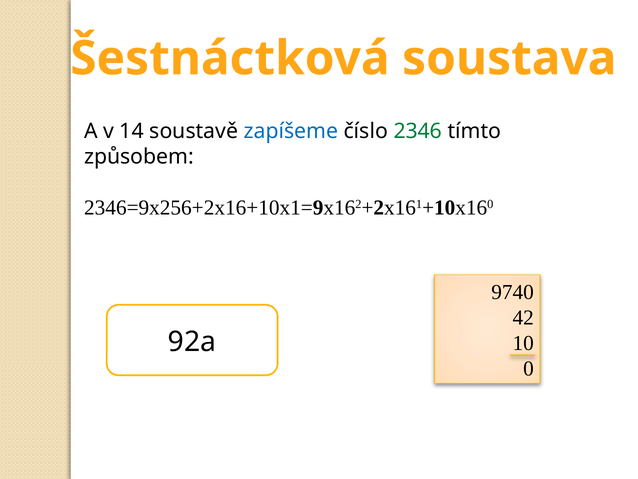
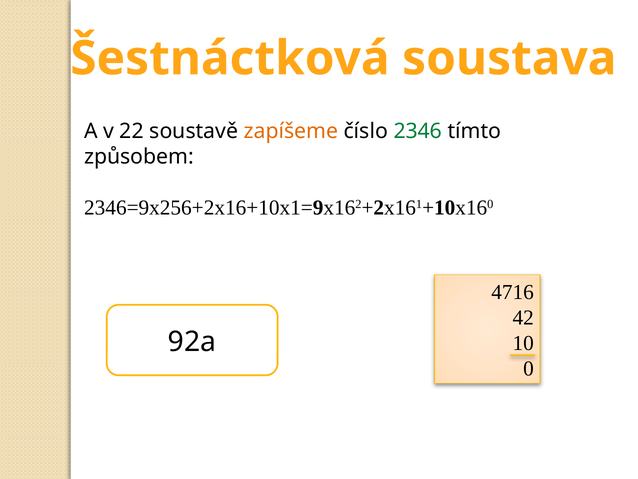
14: 14 -> 22 (132, 131)
zapíšeme colour: blue -> orange (291, 131)
9740: 9740 -> 4716 (513, 292)
